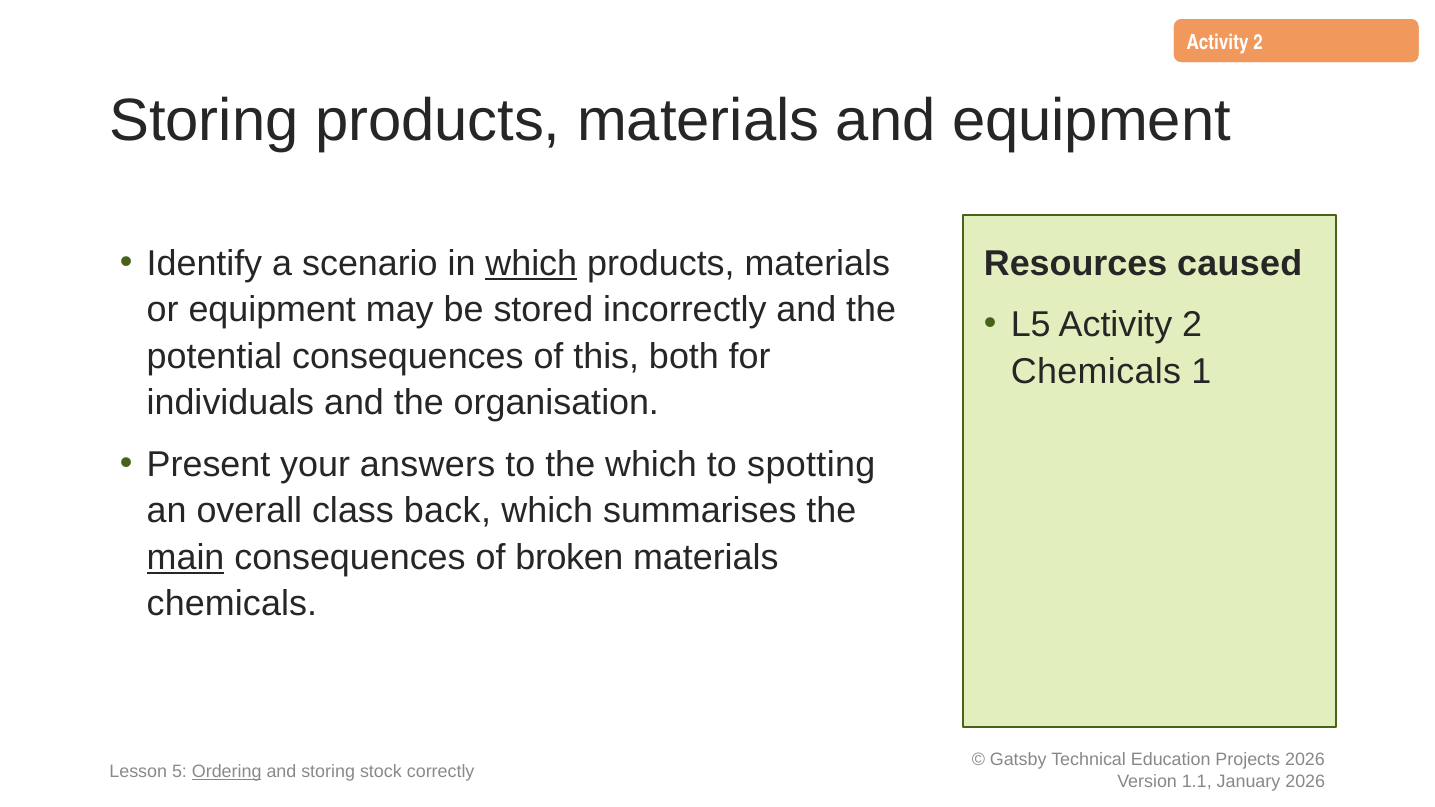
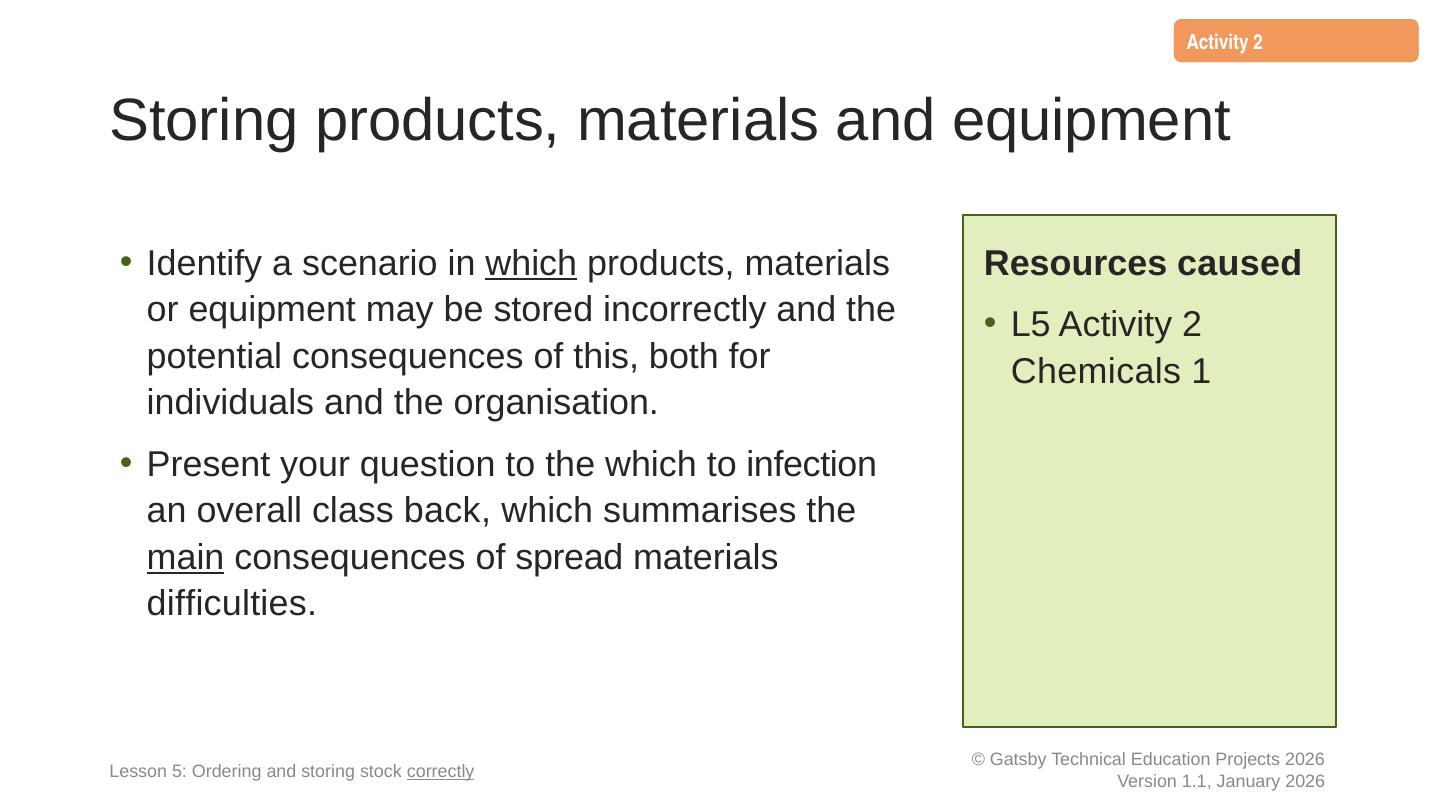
answers: answers -> question (428, 464)
spotting: spotting -> infection (812, 464)
broken: broken -> spread (569, 557)
chemicals: chemicals -> difficulties (232, 604)
Ordering underline: present -> none (227, 772)
correctly underline: none -> present (441, 772)
